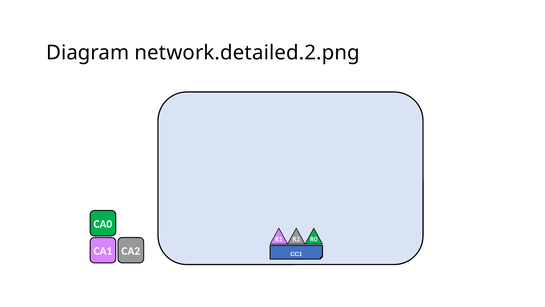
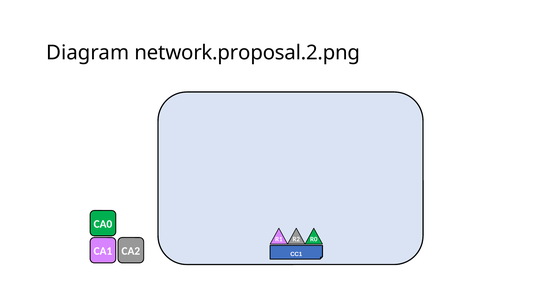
network.detailed.2.png: network.detailed.2.png -> network.proposal.2.png (247, 53)
